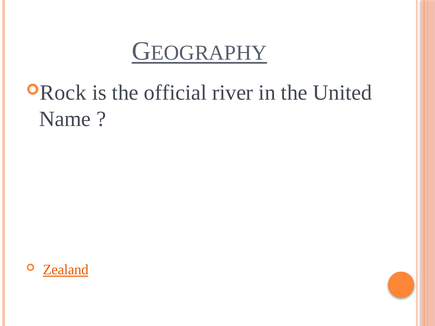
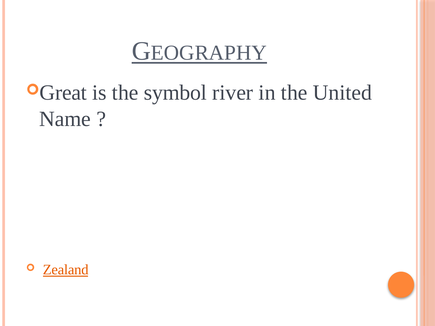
Rock: Rock -> Great (63, 93)
official: official -> symbol (175, 93)
